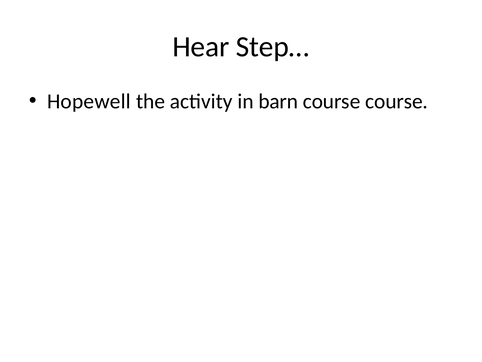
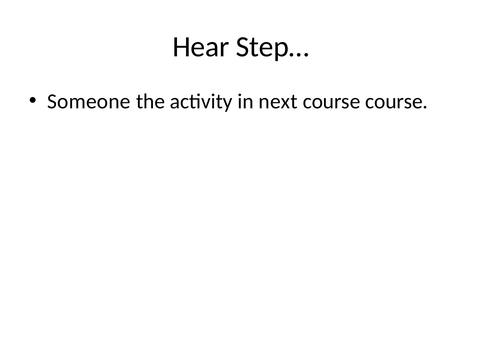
Hopewell: Hopewell -> Someone (89, 101)
barn: barn -> next (278, 101)
